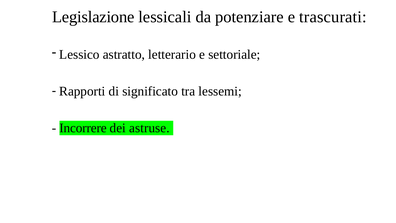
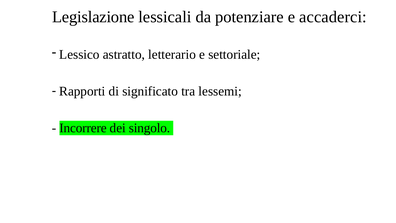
trascurati: trascurati -> accaderci (333, 17)
astruse: astruse -> singolo (150, 128)
